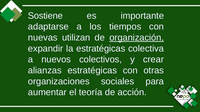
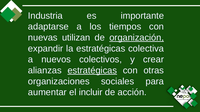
Sostiene: Sostiene -> Industria (45, 16)
estratégicas underline: none -> present (92, 71)
teoría: teoría -> incluir (91, 93)
